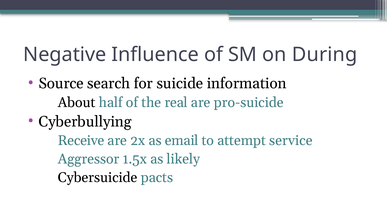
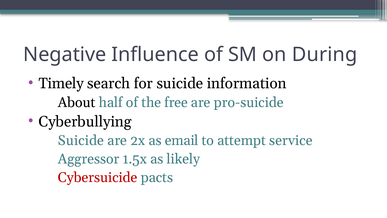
Source: Source -> Timely (61, 83)
real: real -> free (176, 102)
Receive: Receive -> Suicide (81, 140)
Cybersuicide colour: black -> red (98, 177)
